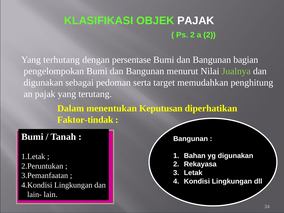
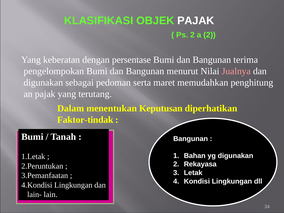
terhutang: terhutang -> keberatan (62, 60)
bagian: bagian -> terima (246, 60)
Jualnya colour: light green -> pink (236, 71)
target: target -> maret (164, 83)
